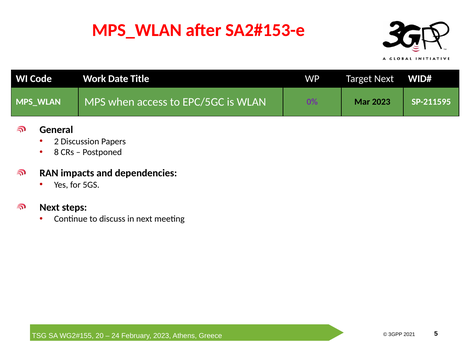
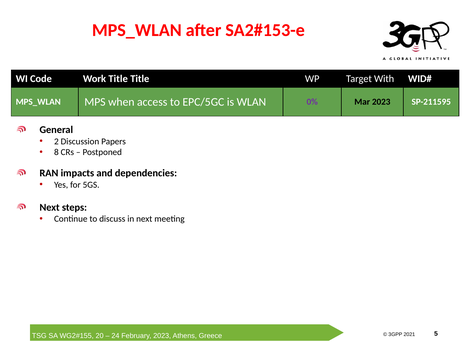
Work Date: Date -> Title (118, 79)
Target Next: Next -> With (384, 79)
